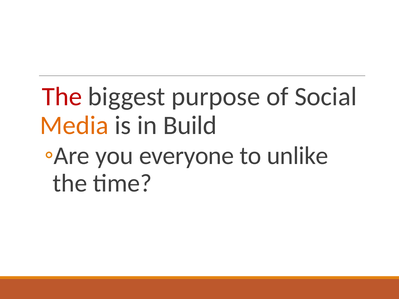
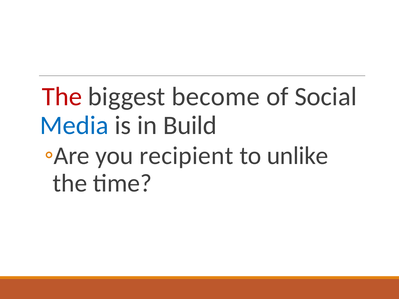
purpose: purpose -> become (216, 97)
Media colour: orange -> blue (74, 125)
everyone: everyone -> recipient (186, 156)
